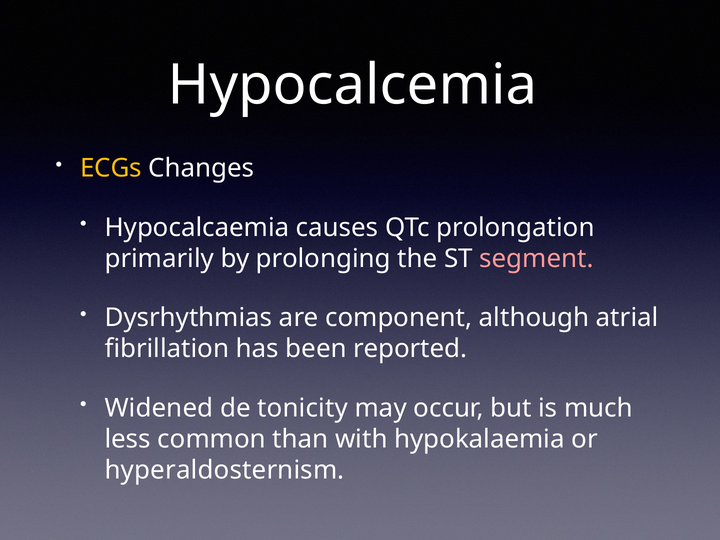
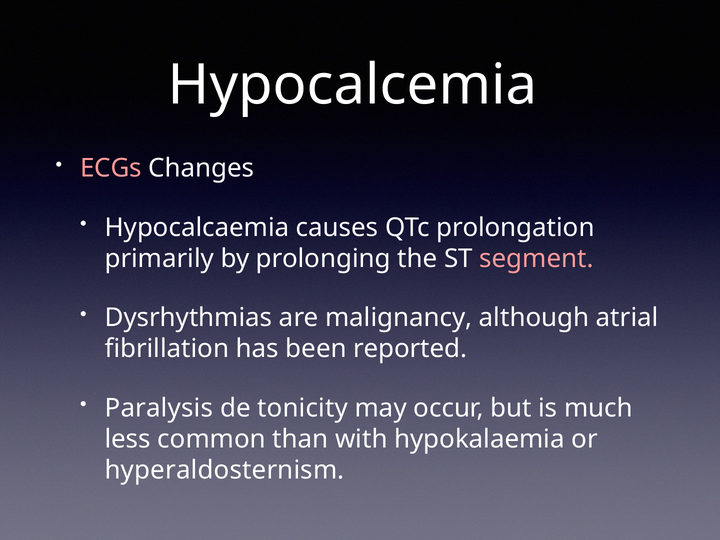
ECGs colour: yellow -> pink (111, 168)
component: component -> malignancy (399, 318)
Widened: Widened -> Paralysis (159, 408)
